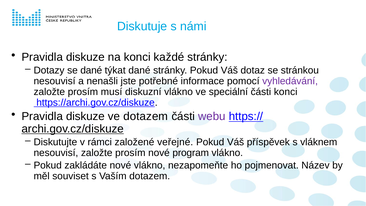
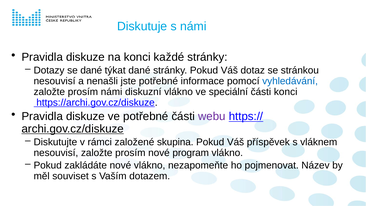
vyhledávání colour: purple -> blue (290, 81)
prosím musí: musí -> námi (112, 92)
ve dotazem: dotazem -> potřebné (146, 116)
veřejné: veřejné -> skupina (175, 142)
